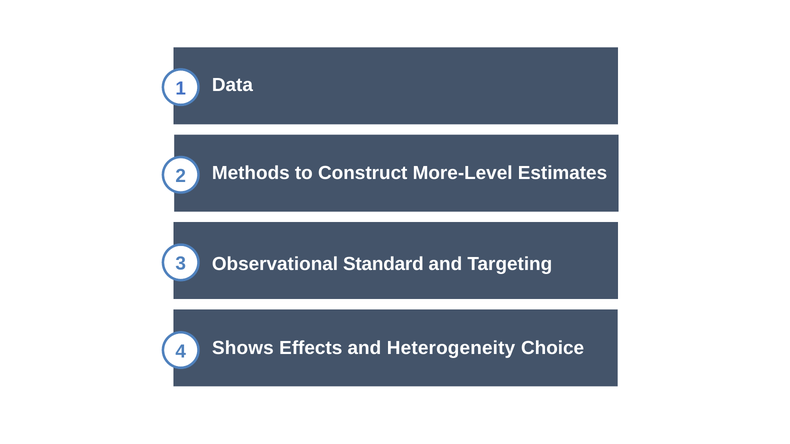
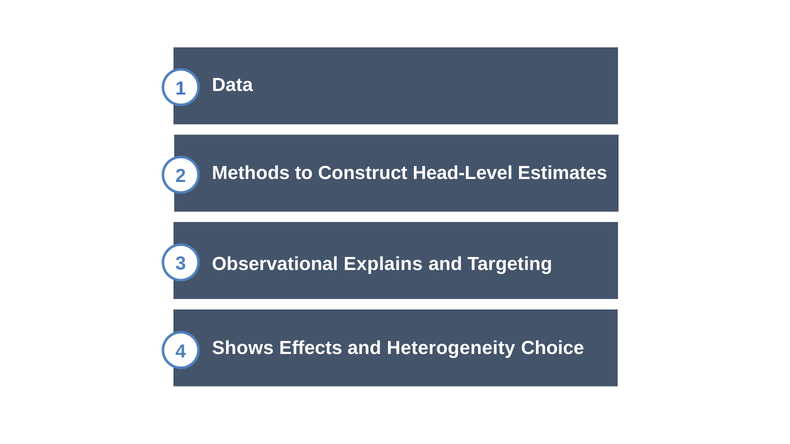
More-Level: More-Level -> Head-Level (463, 173)
Standard: Standard -> Explains (383, 264)
